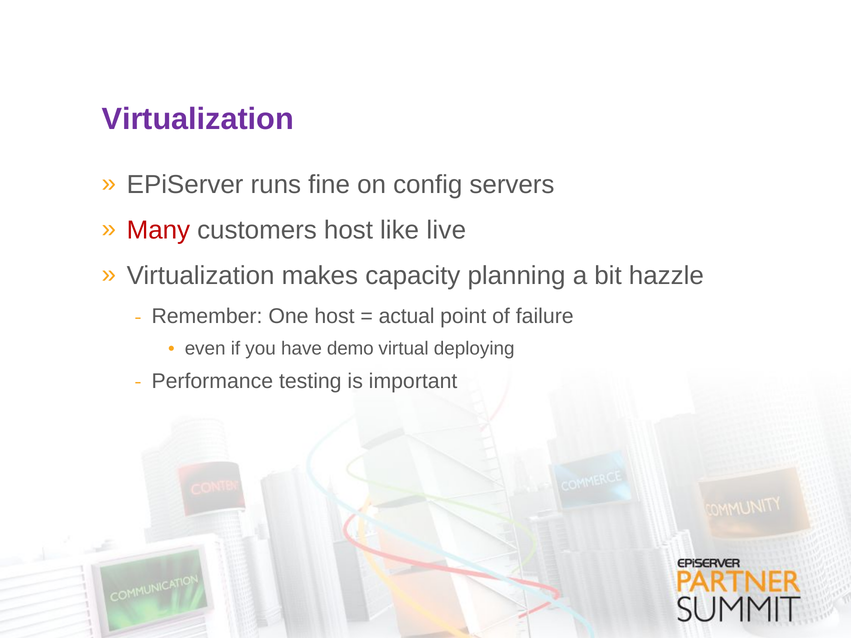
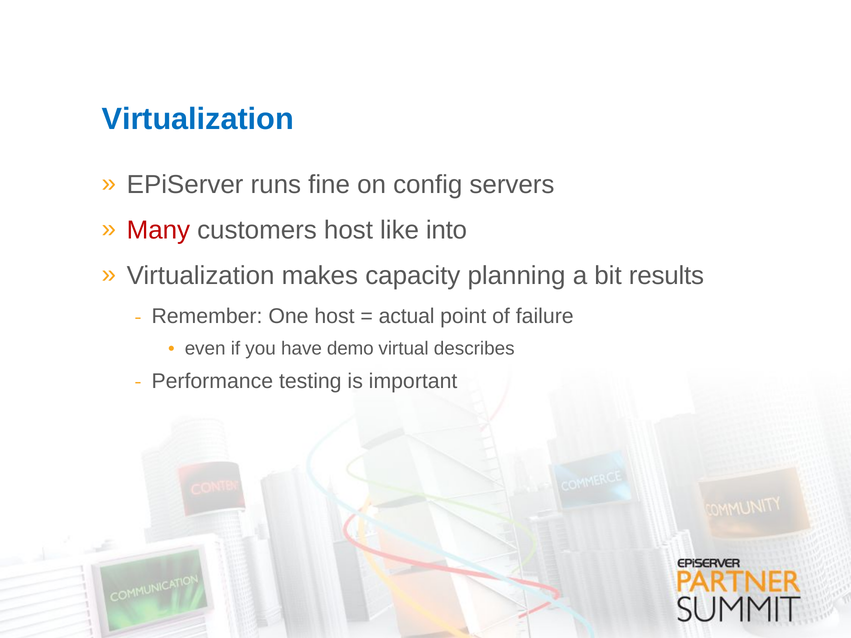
Virtualization colour: purple -> blue (198, 119)
live: live -> into (447, 230)
hazzle: hazzle -> results (666, 276)
deploying: deploying -> describes (474, 349)
